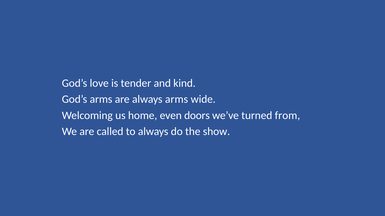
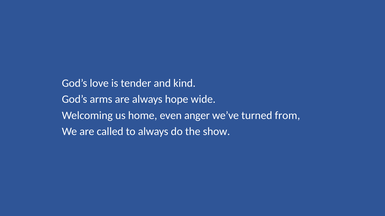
always arms: arms -> hope (177, 100)
doors: doors -> anger (197, 116)
